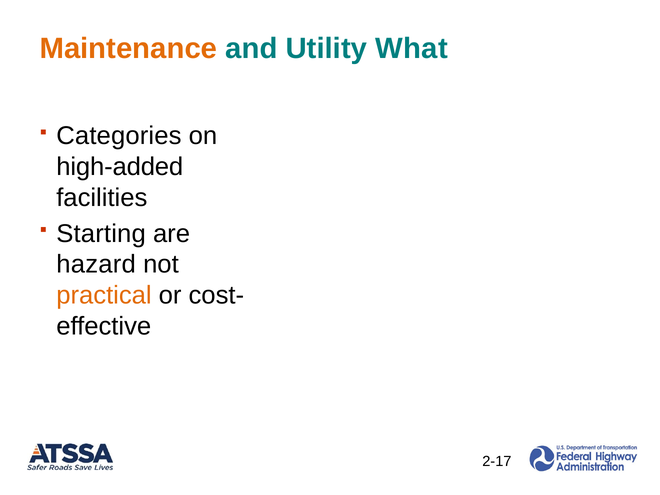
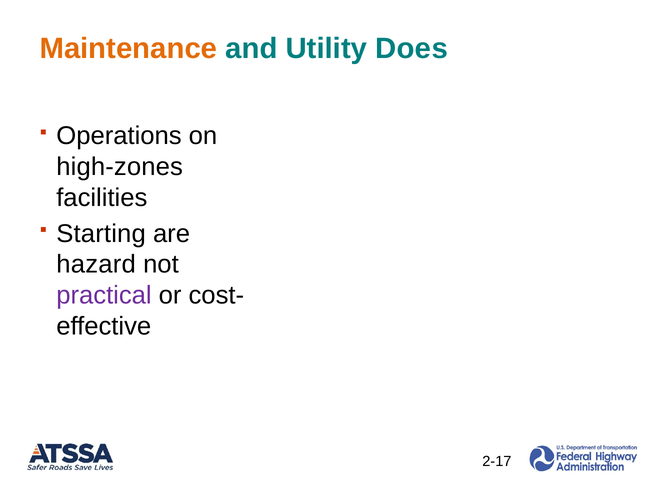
What: What -> Does (412, 49)
Categories: Categories -> Operations (119, 136)
high-added: high-added -> high-zones (120, 167)
practical colour: orange -> purple (104, 295)
